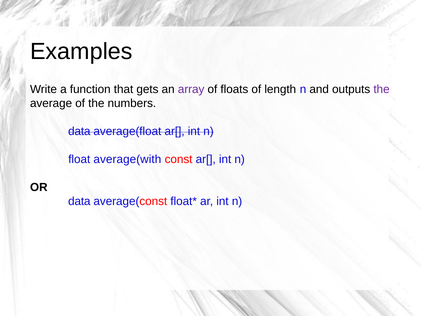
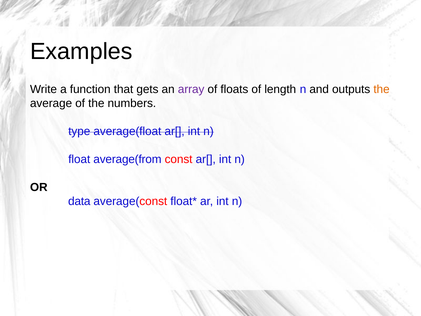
the colour: purple -> orange (382, 89)
data: data -> type (79, 131)
average(with: average(with -> average(from (127, 159)
